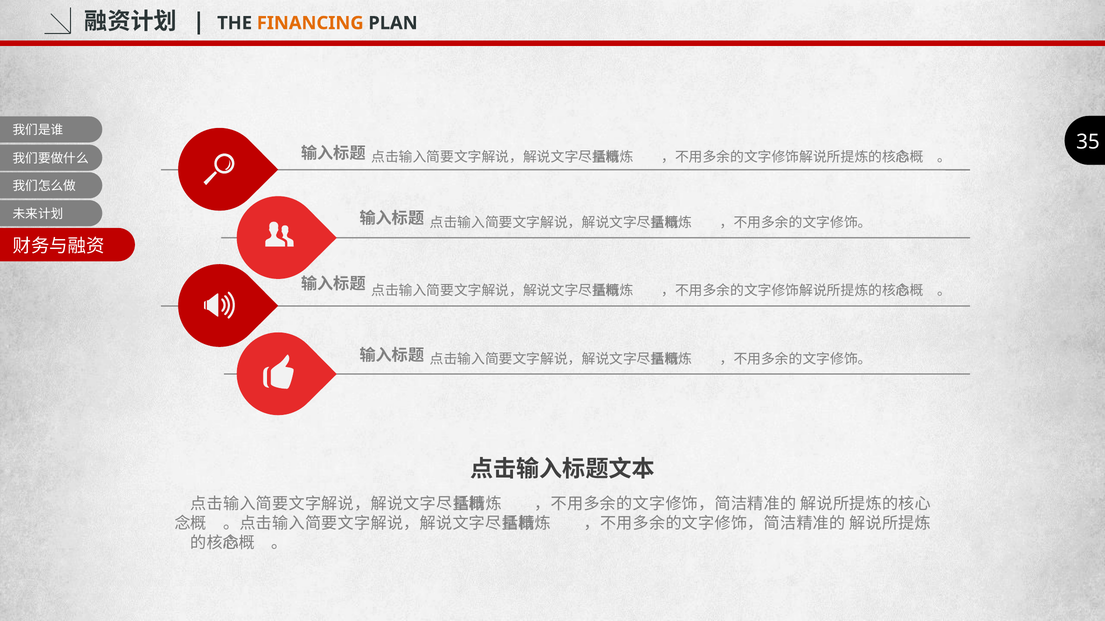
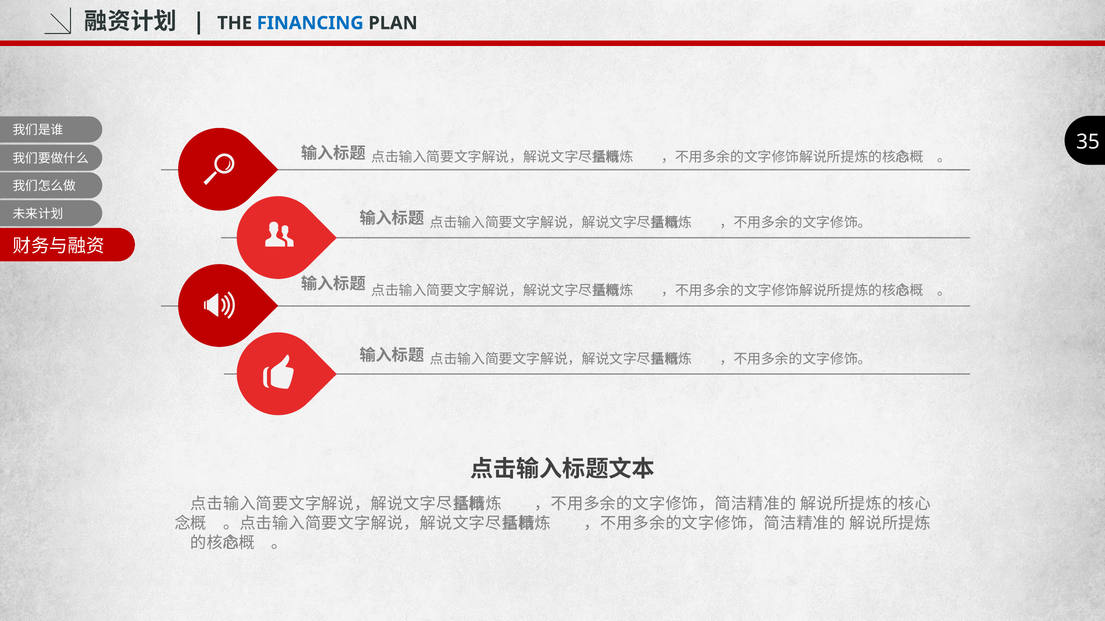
FINANCING colour: orange -> blue (310, 23)
